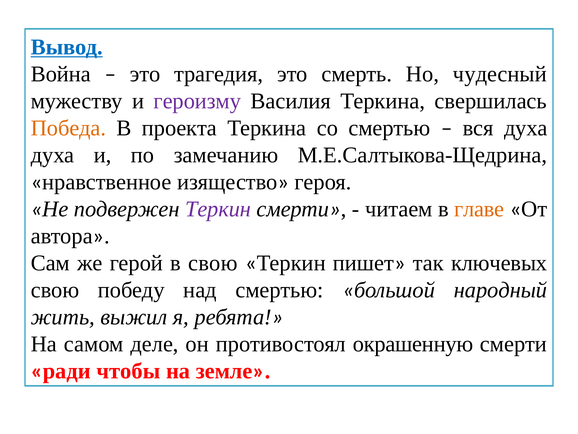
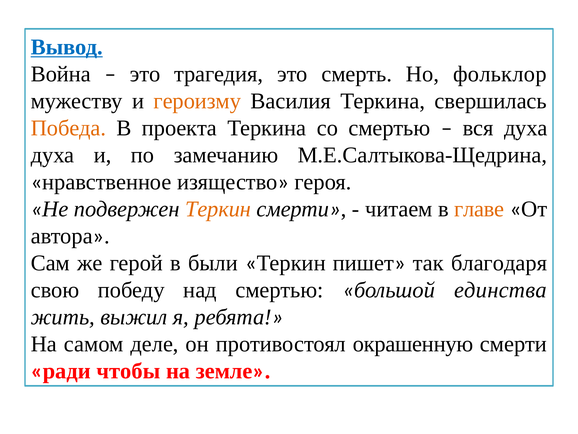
чудесный: чудесный -> фольклор (500, 74)
героизму colour: purple -> orange (197, 101)
Теркин colour: purple -> orange (218, 209)
в свою: свою -> были (213, 263)
ключевых: ключевых -> благодаря (499, 263)
народный: народный -> единства (500, 290)
